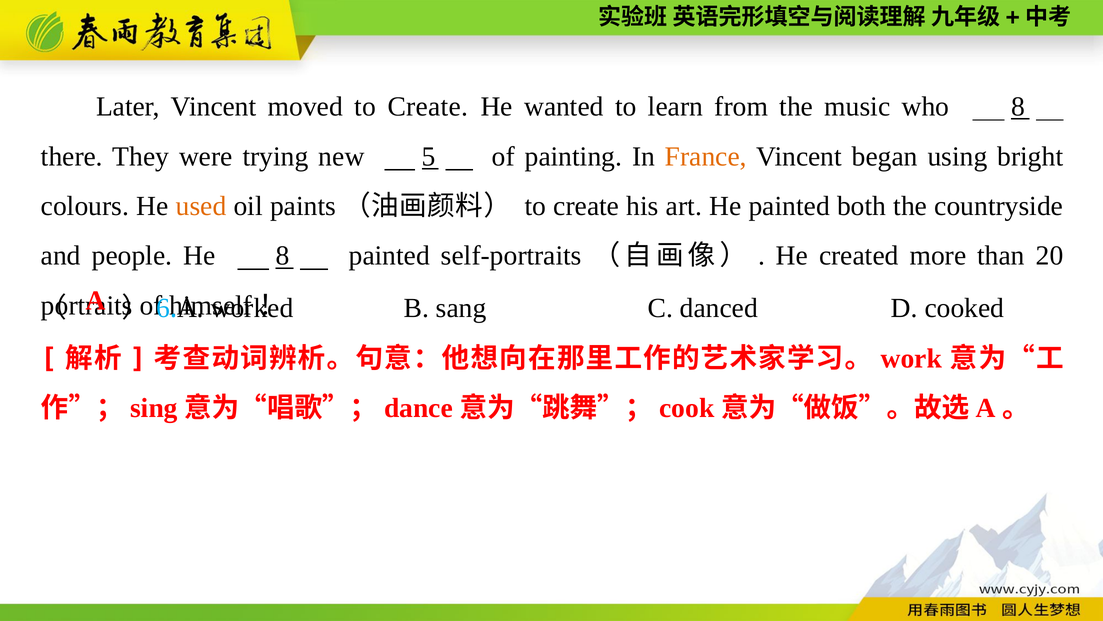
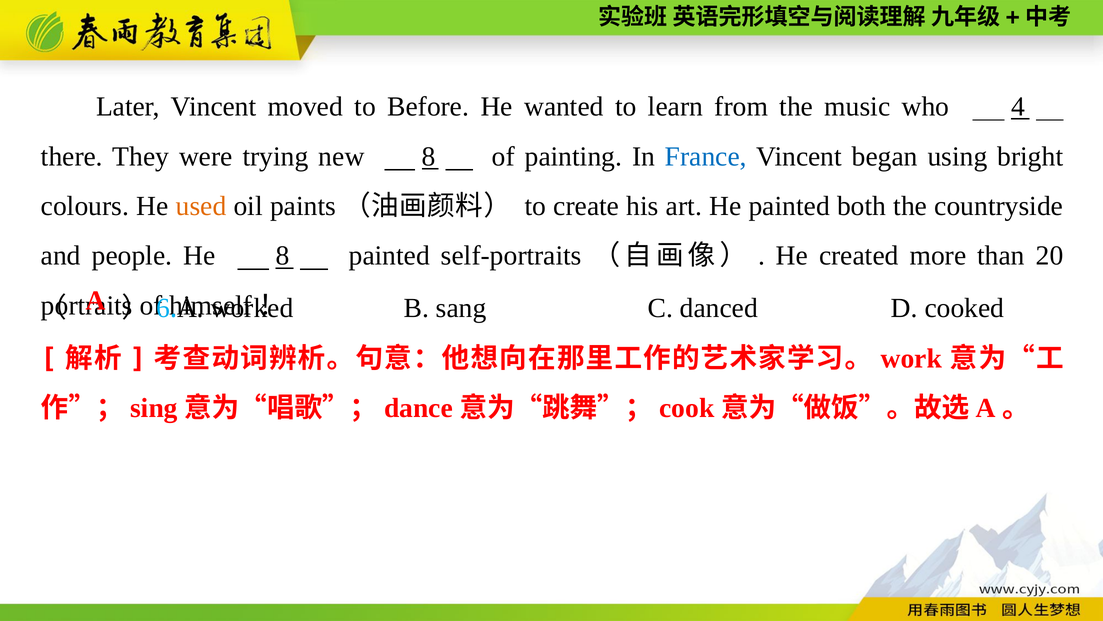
moved to Create: Create -> Before (428, 107)
who 8: 8 -> 4 (1018, 107)
new 5: 5 -> 8 (429, 156)
France colour: orange -> blue (706, 156)
